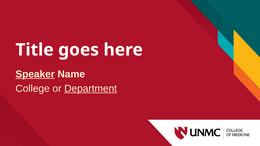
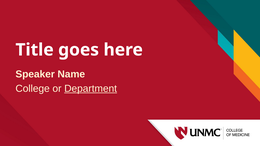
Speaker underline: present -> none (35, 74)
